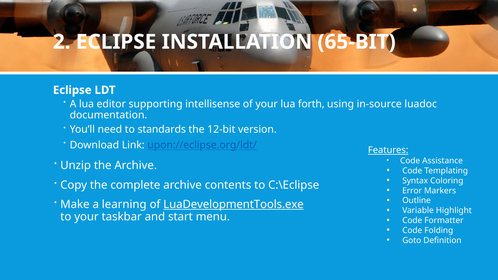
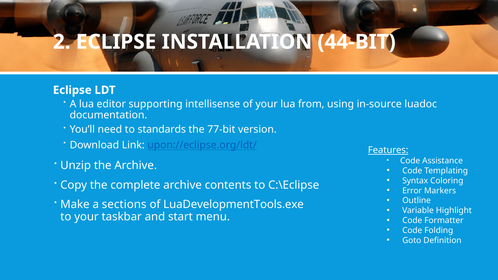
65-BIT: 65-BIT -> 44-BIT (357, 42)
forth: forth -> from (311, 104)
12-bit: 12-bit -> 77-bit (221, 130)
learning: learning -> sections (124, 205)
LuaDevelopmentTools.exe underline: present -> none (234, 205)
